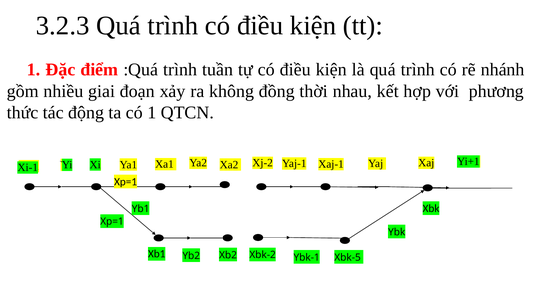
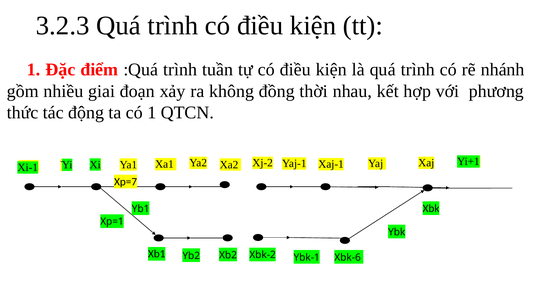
Xp=1: Xp=1 -> Xp=7 (126, 182)
Xbk-5: Xbk-5 -> Xbk-6 (348, 257)
